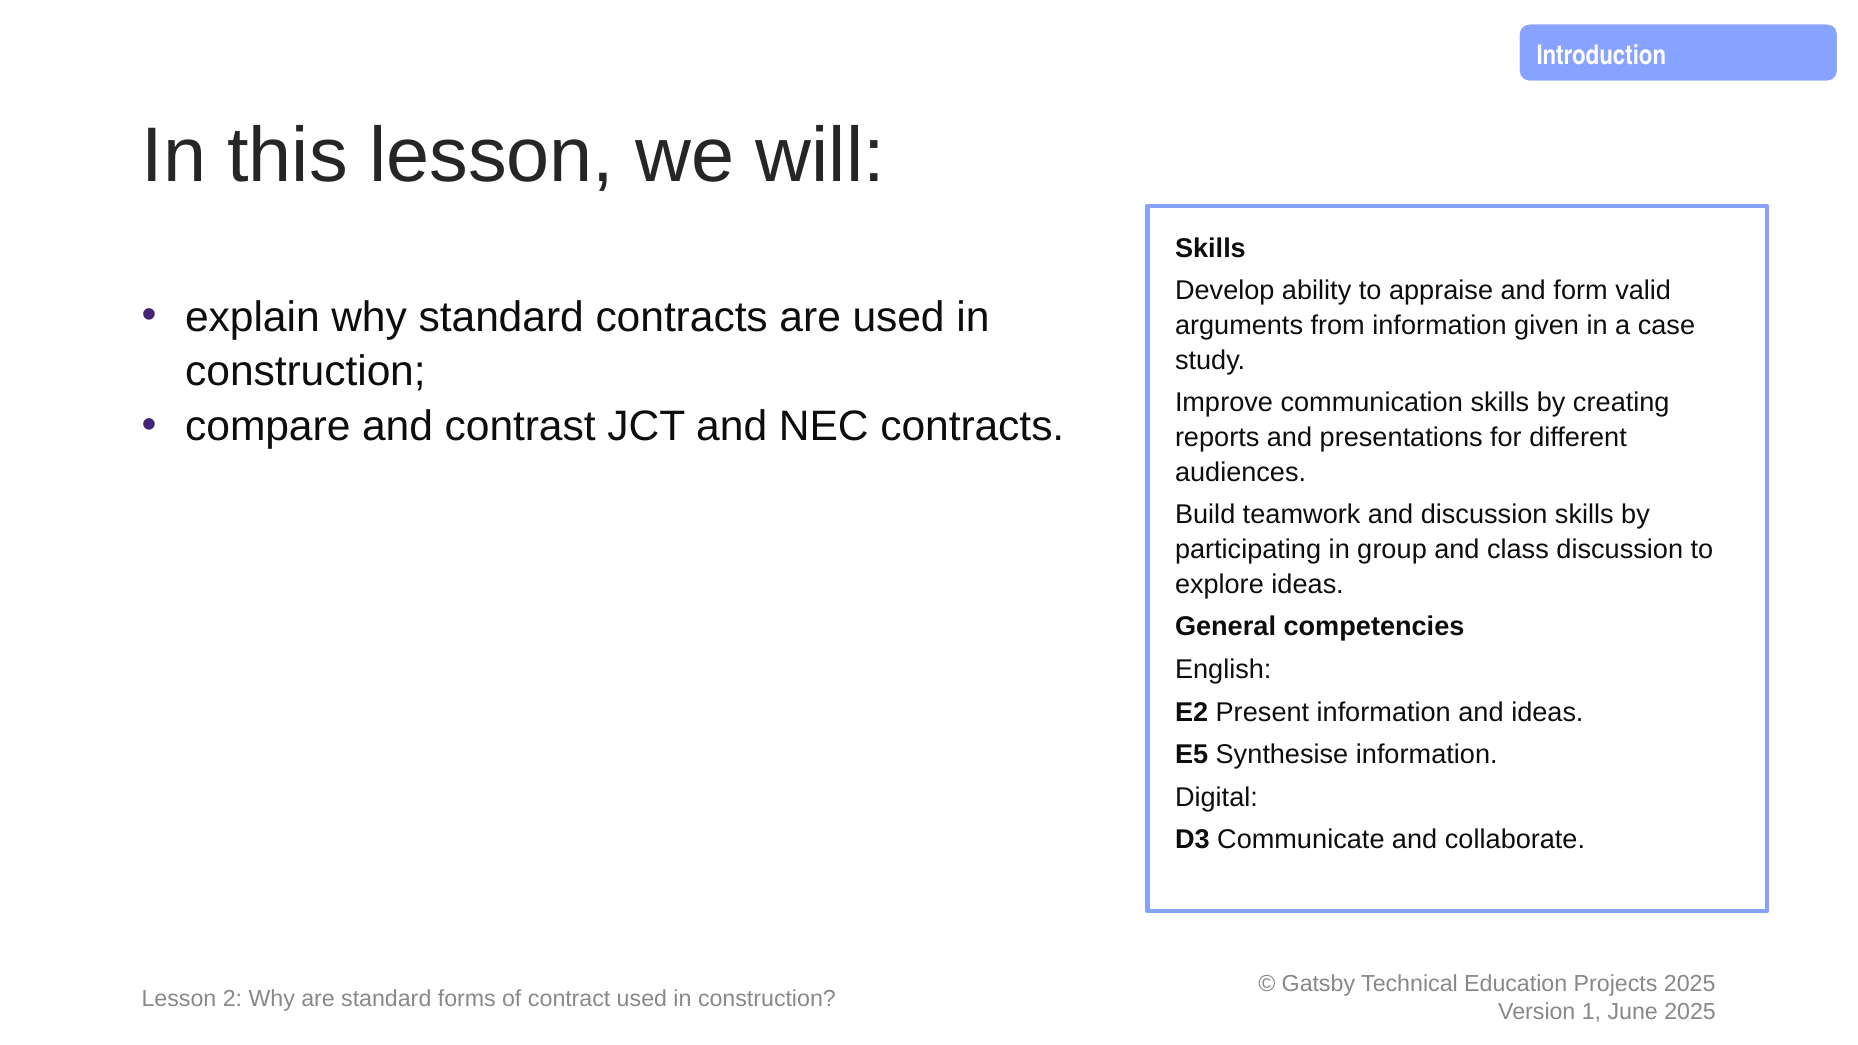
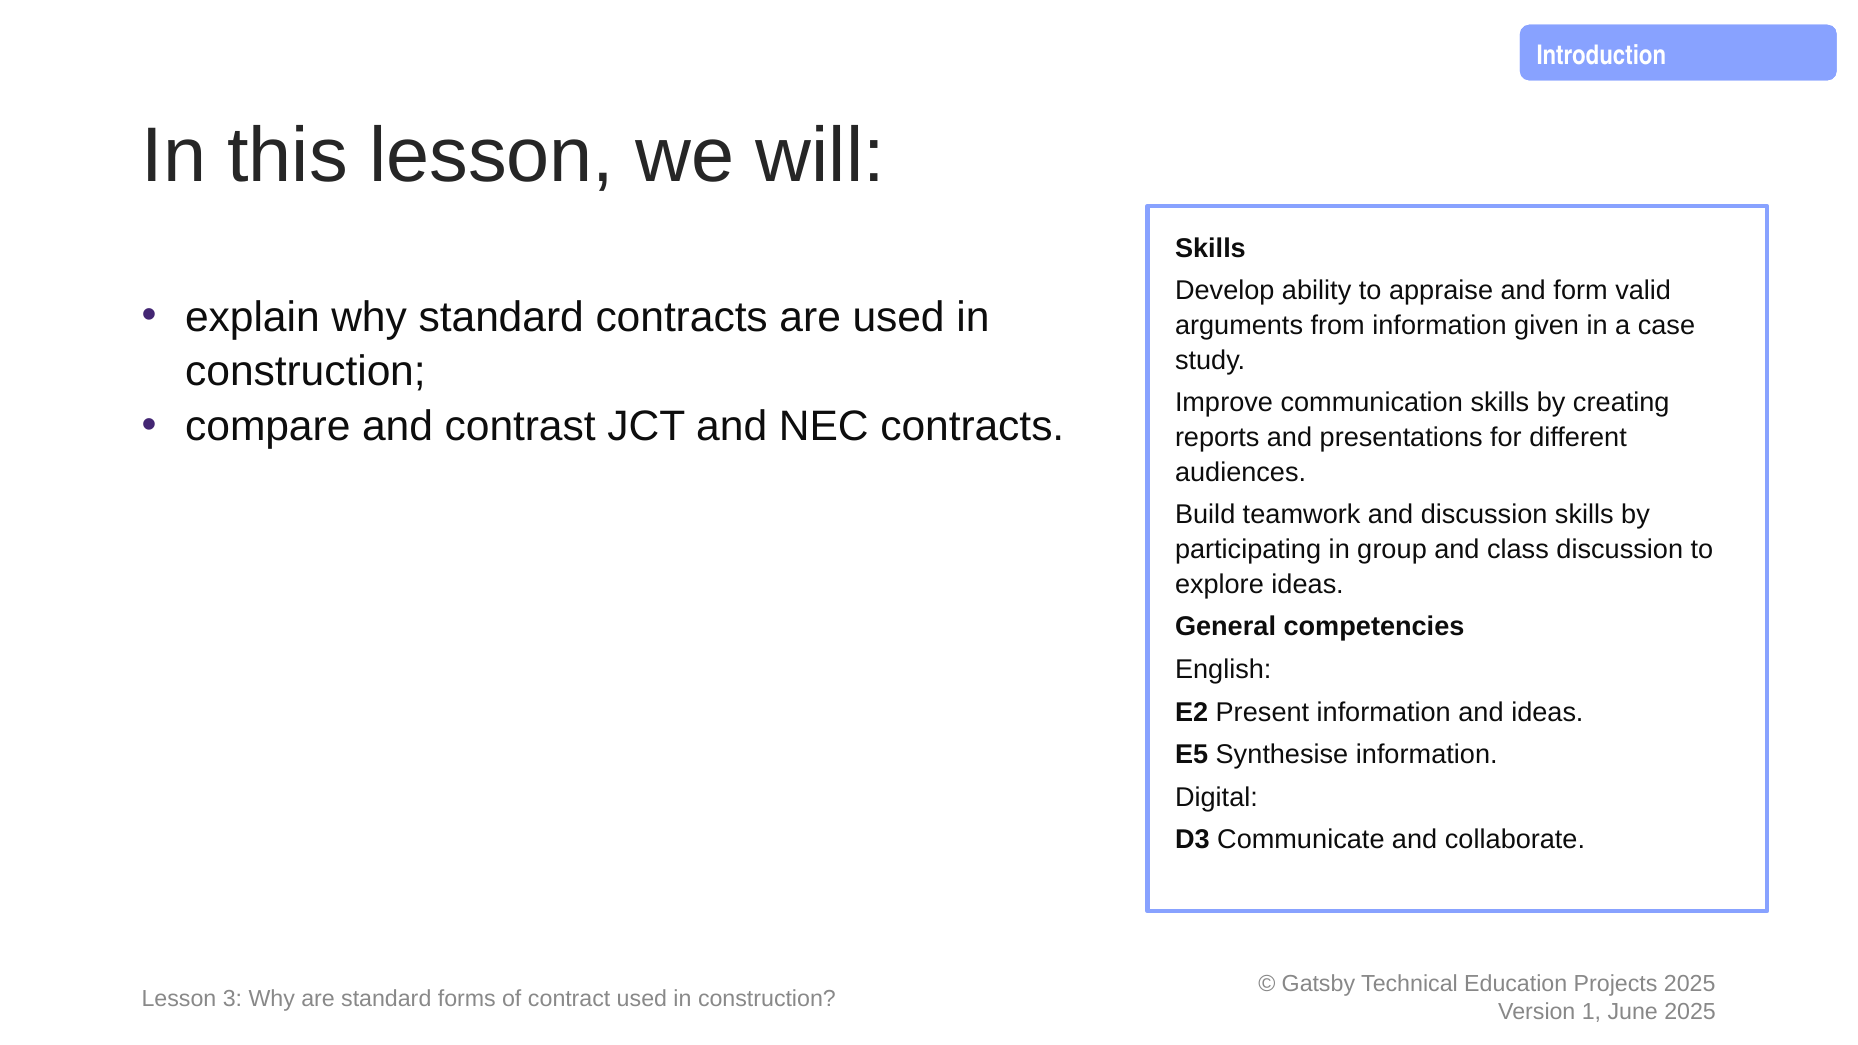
2: 2 -> 3 (232, 999)
